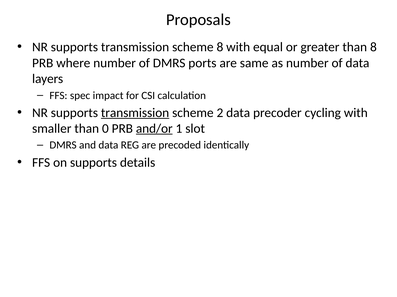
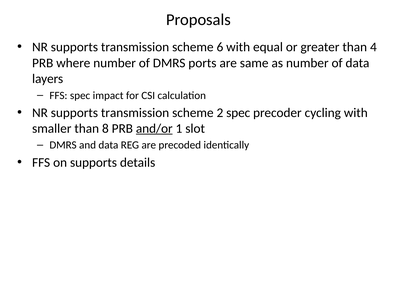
scheme 8: 8 -> 6 (220, 47)
than 8: 8 -> 4 (373, 47)
transmission underline: present -> none (135, 113)
2 data: data -> spec (238, 113)
0: 0 -> 8 (105, 129)
